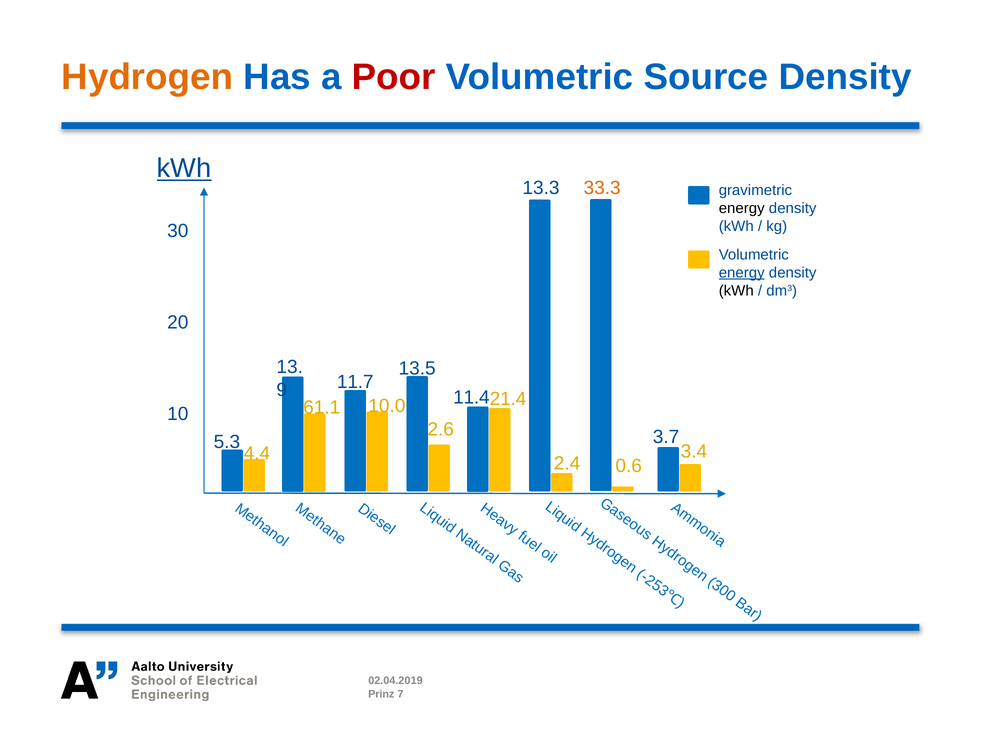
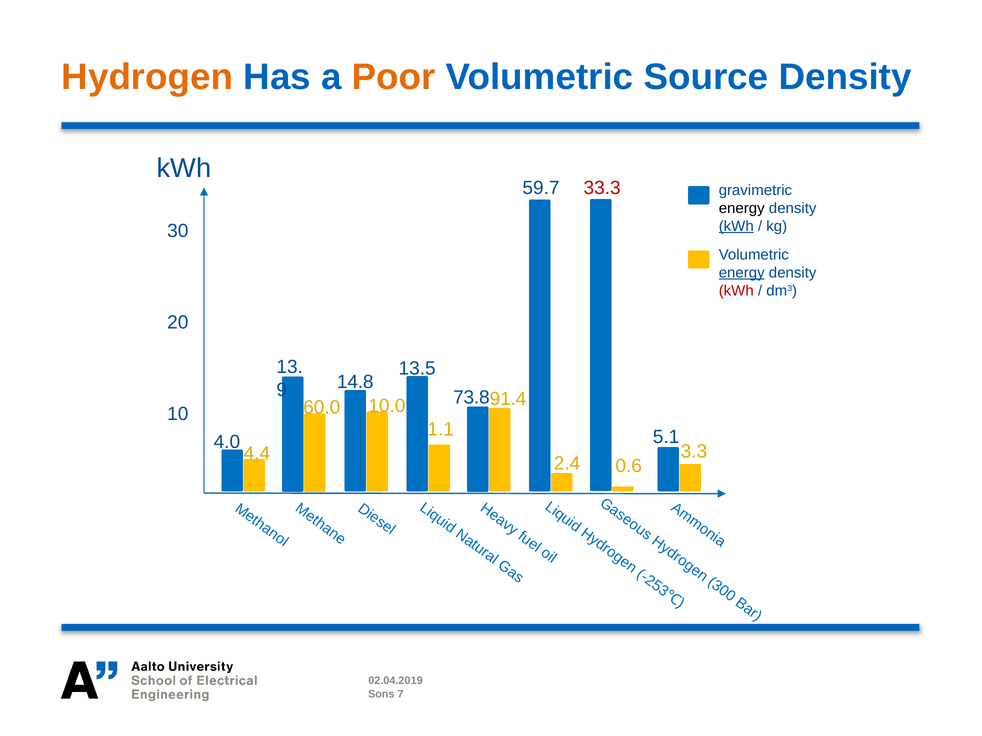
Poor colour: red -> orange (394, 77)
kWh underline: present -> none (184, 169)
33.3 colour: orange -> red (602, 188)
13.3: 13.3 -> 59.7 (541, 188)
kWh underline: none -> present (736, 226)
kWh colour: black -> red (736, 291)
11.7: 11.7 -> 14.8 (355, 382)
21.4: 21.4 -> 91.4 (508, 399)
11.4: 11.4 -> 73.8 (471, 398)
61.1: 61.1 -> 60.0 (322, 408)
2.6: 2.6 -> 1.1 (441, 430)
3.7: 3.7 -> 5.1 (666, 437)
5.3: 5.3 -> 4.0 (227, 442)
3.4: 3.4 -> 3.3 (694, 452)
Prinz: Prinz -> Sons (381, 695)
